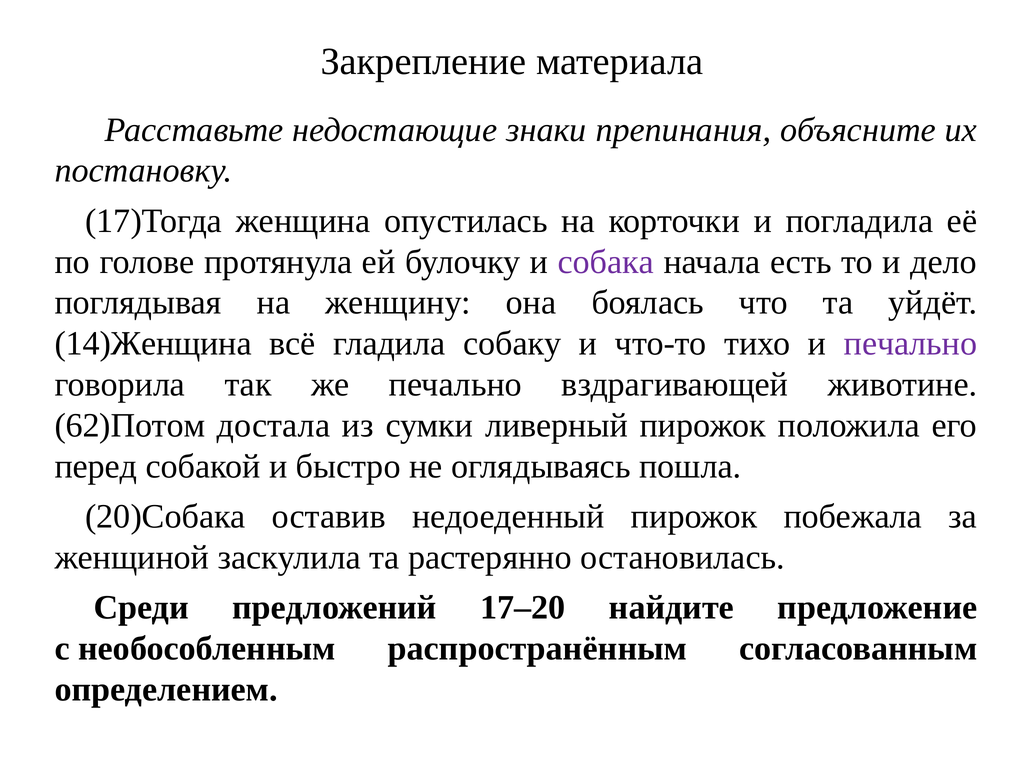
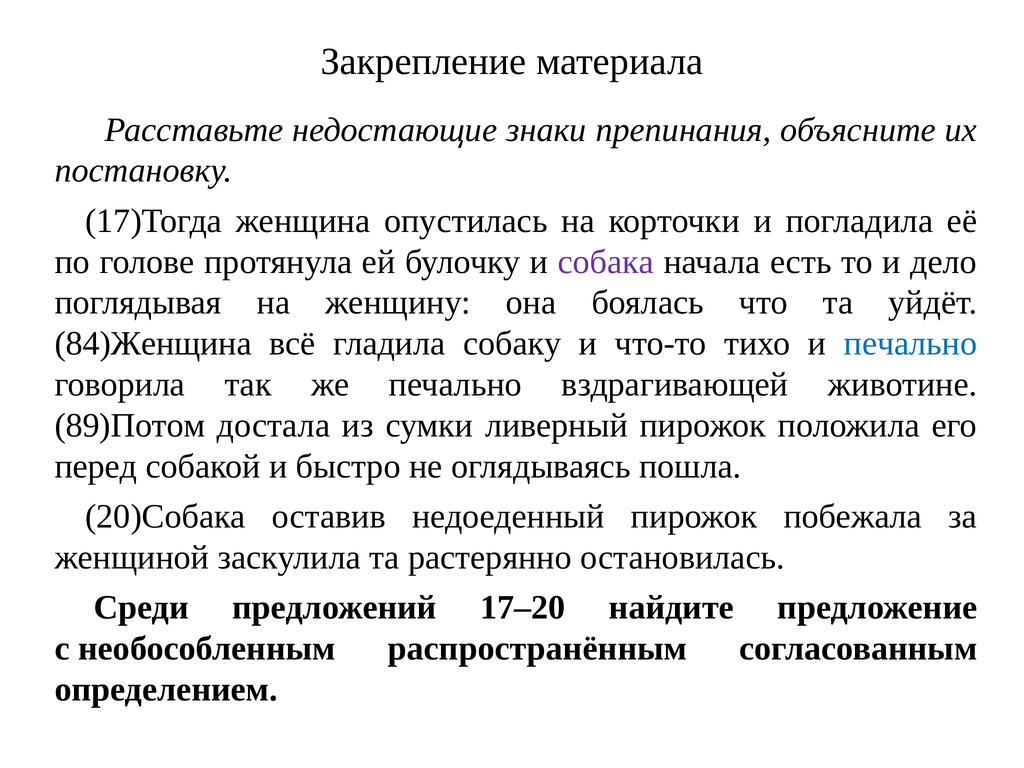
14)Женщина: 14)Женщина -> 84)Женщина (153, 344)
печально colour: purple -> blue (911, 344)
62)Потом: 62)Потом -> 89)Потом (130, 426)
